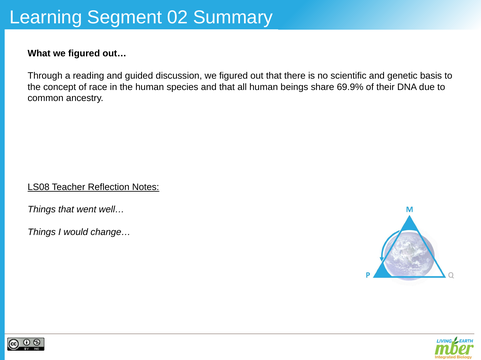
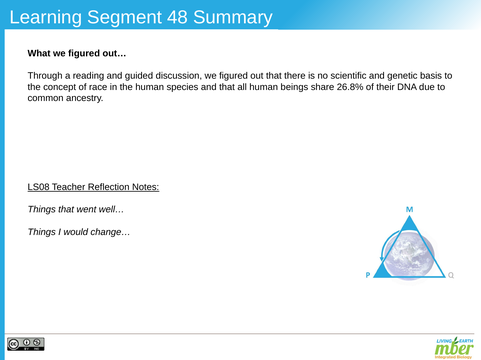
02: 02 -> 48 (177, 17)
69.9%: 69.9% -> 26.8% (350, 87)
